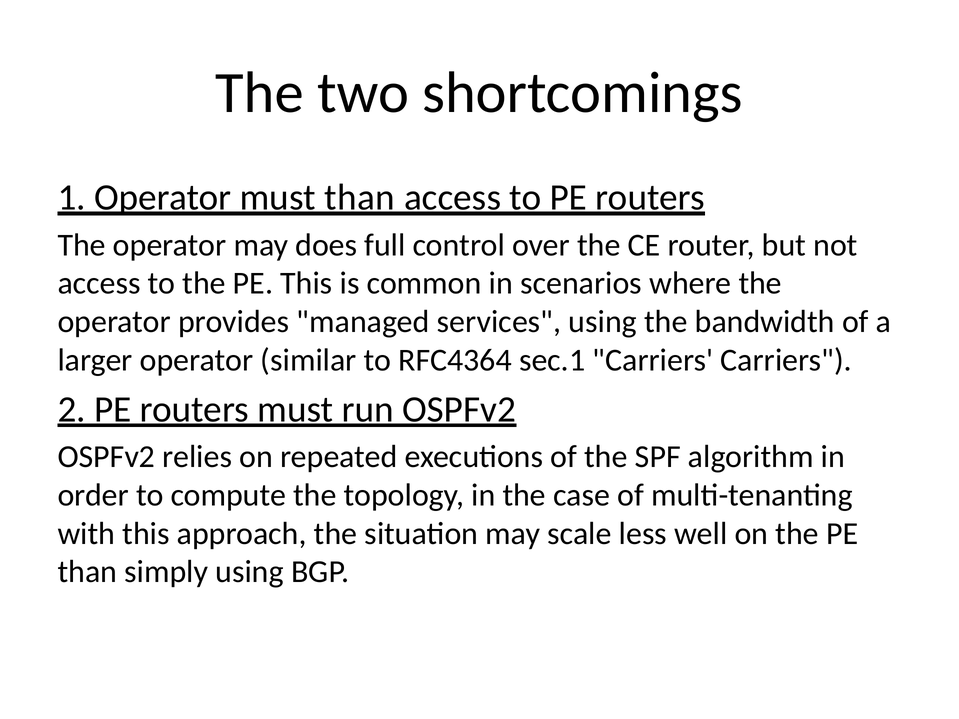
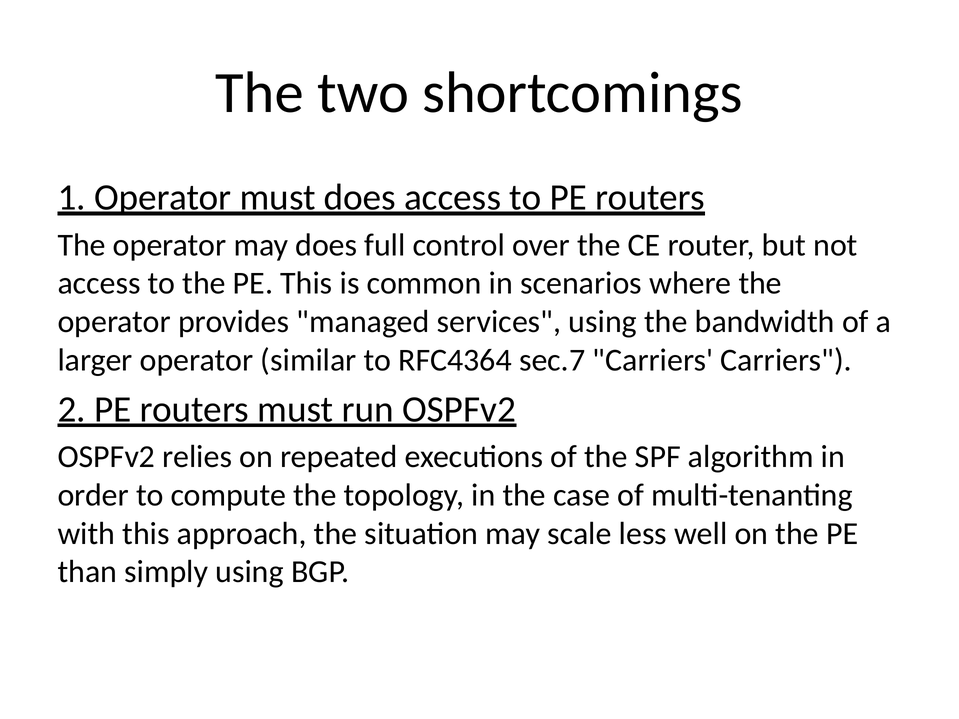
must than: than -> does (360, 198)
sec.1: sec.1 -> sec.7 (552, 360)
